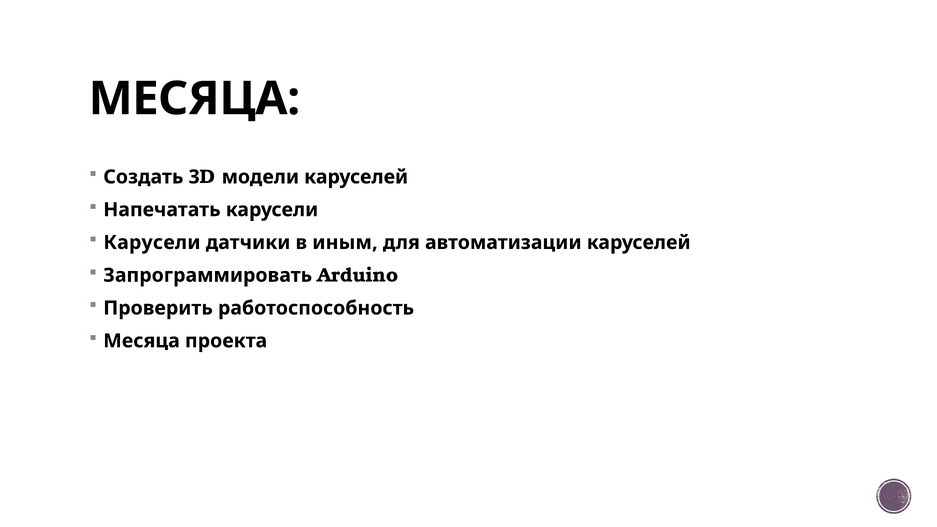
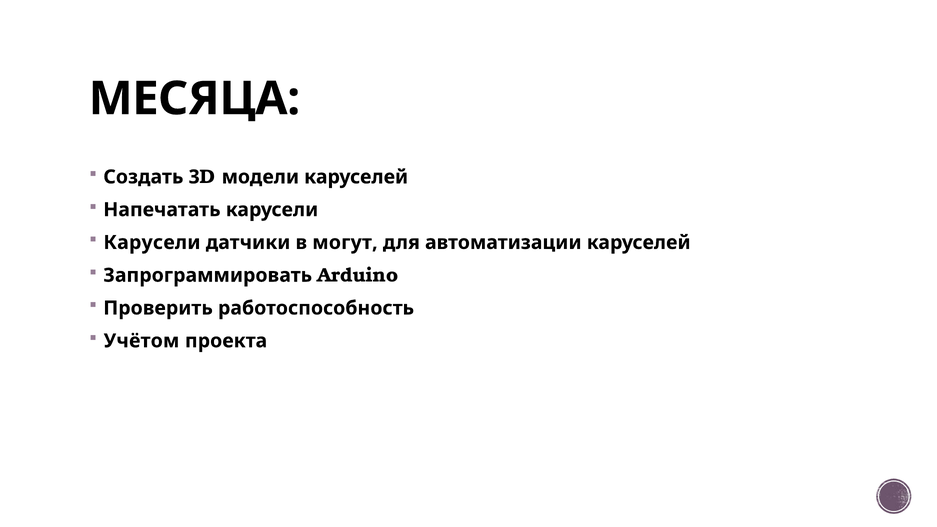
иным: иным -> могут (345, 243)
Месяца: Месяца -> Учётом (141, 341)
